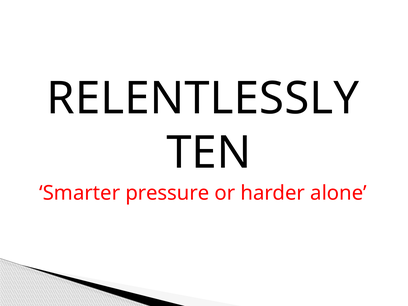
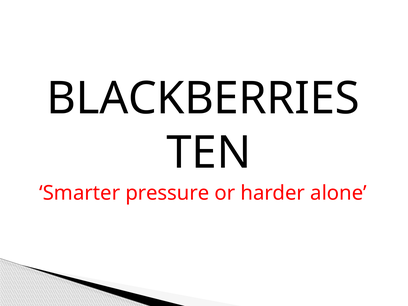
RELENTLESSLY: RELENTLESSLY -> BLACKBERRIES (203, 99)
